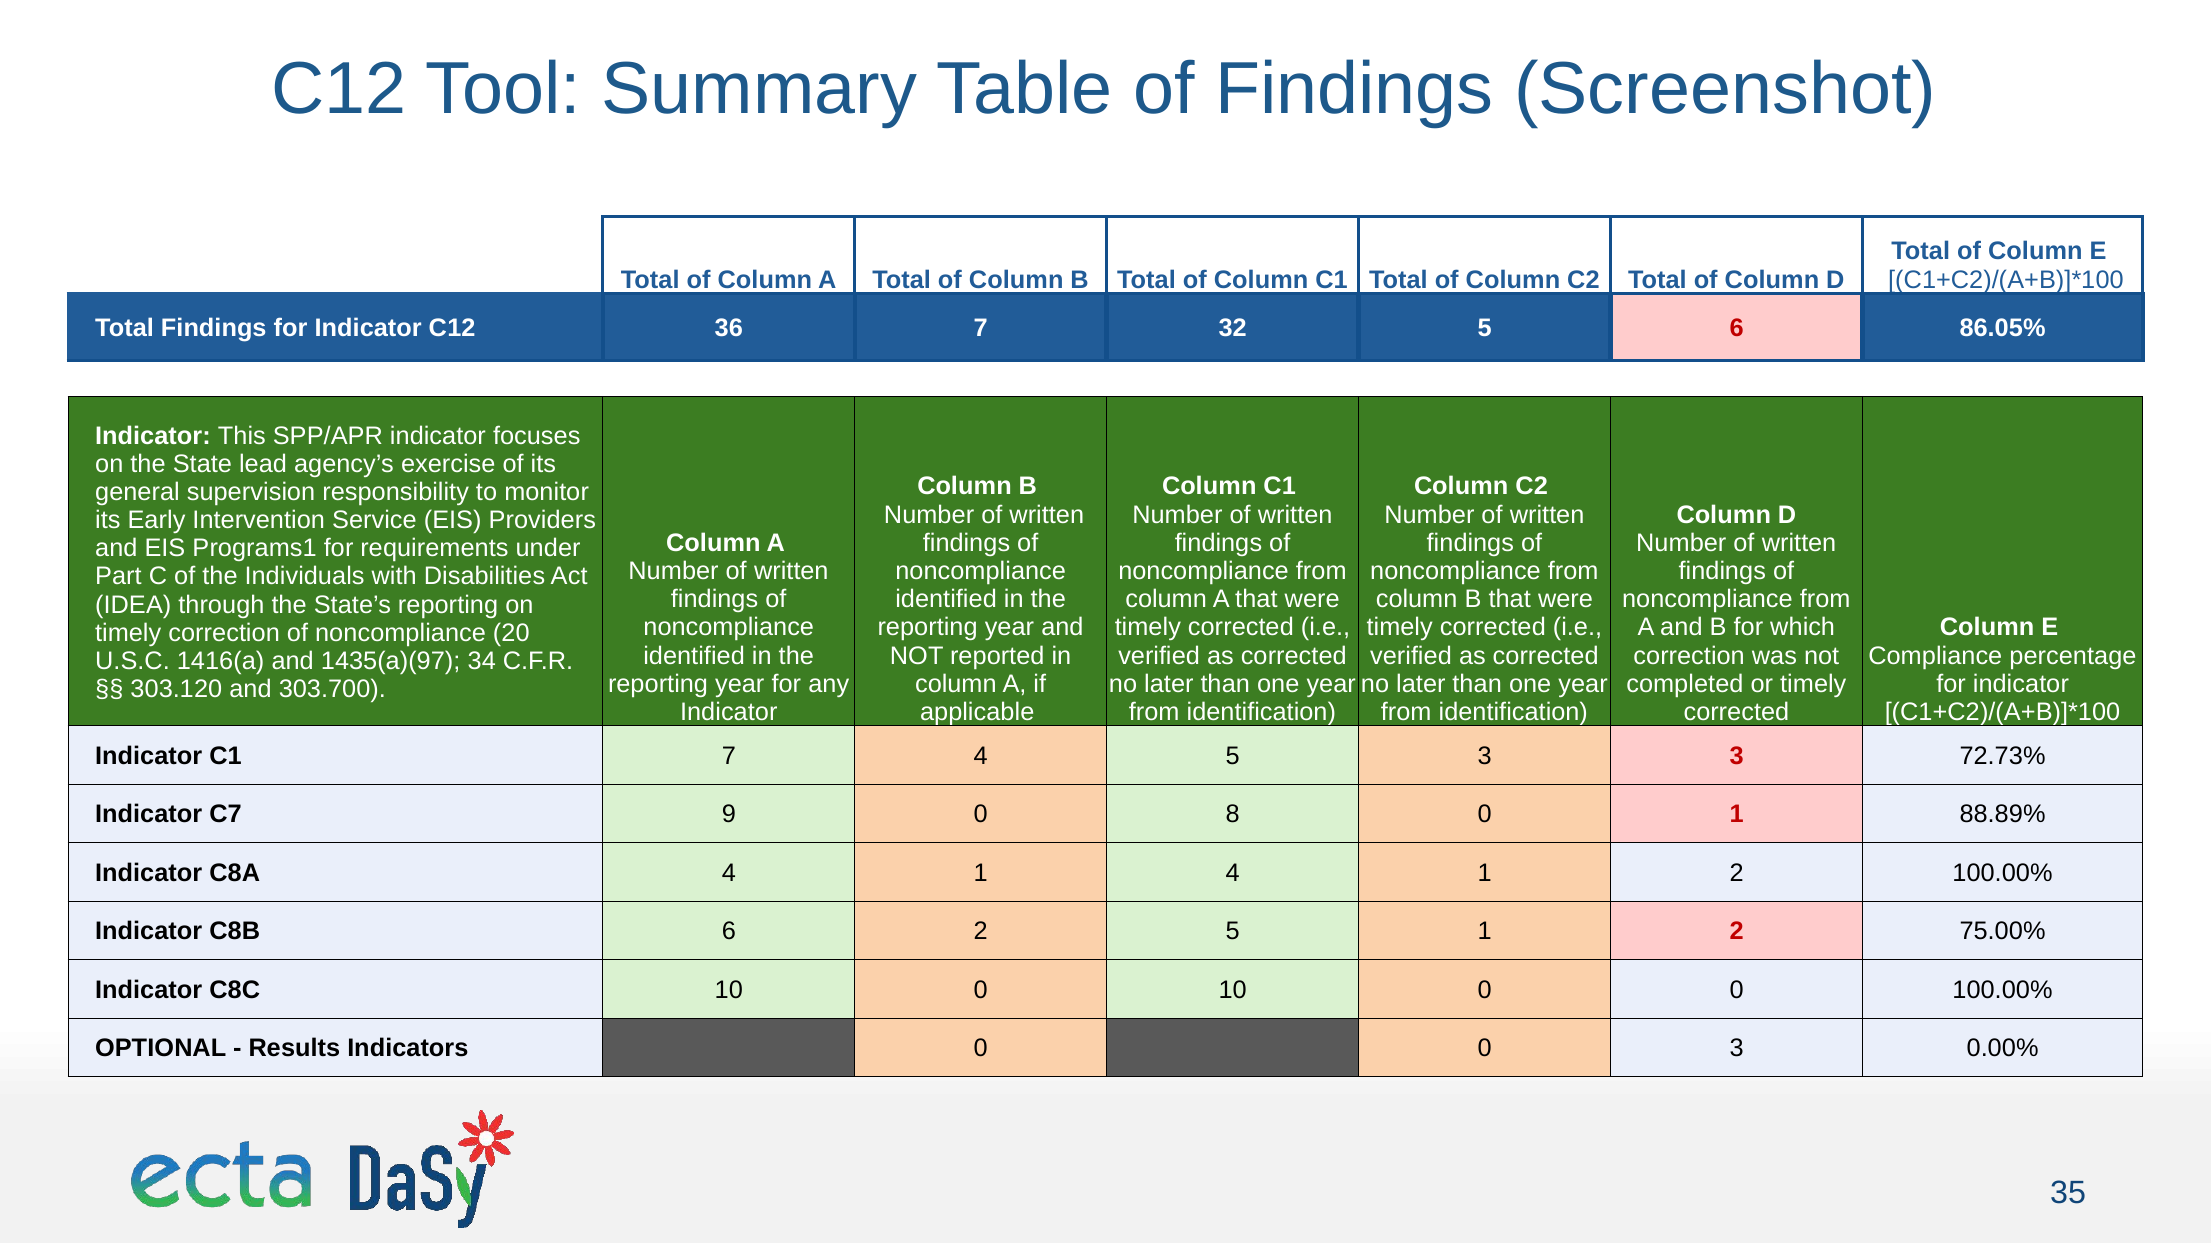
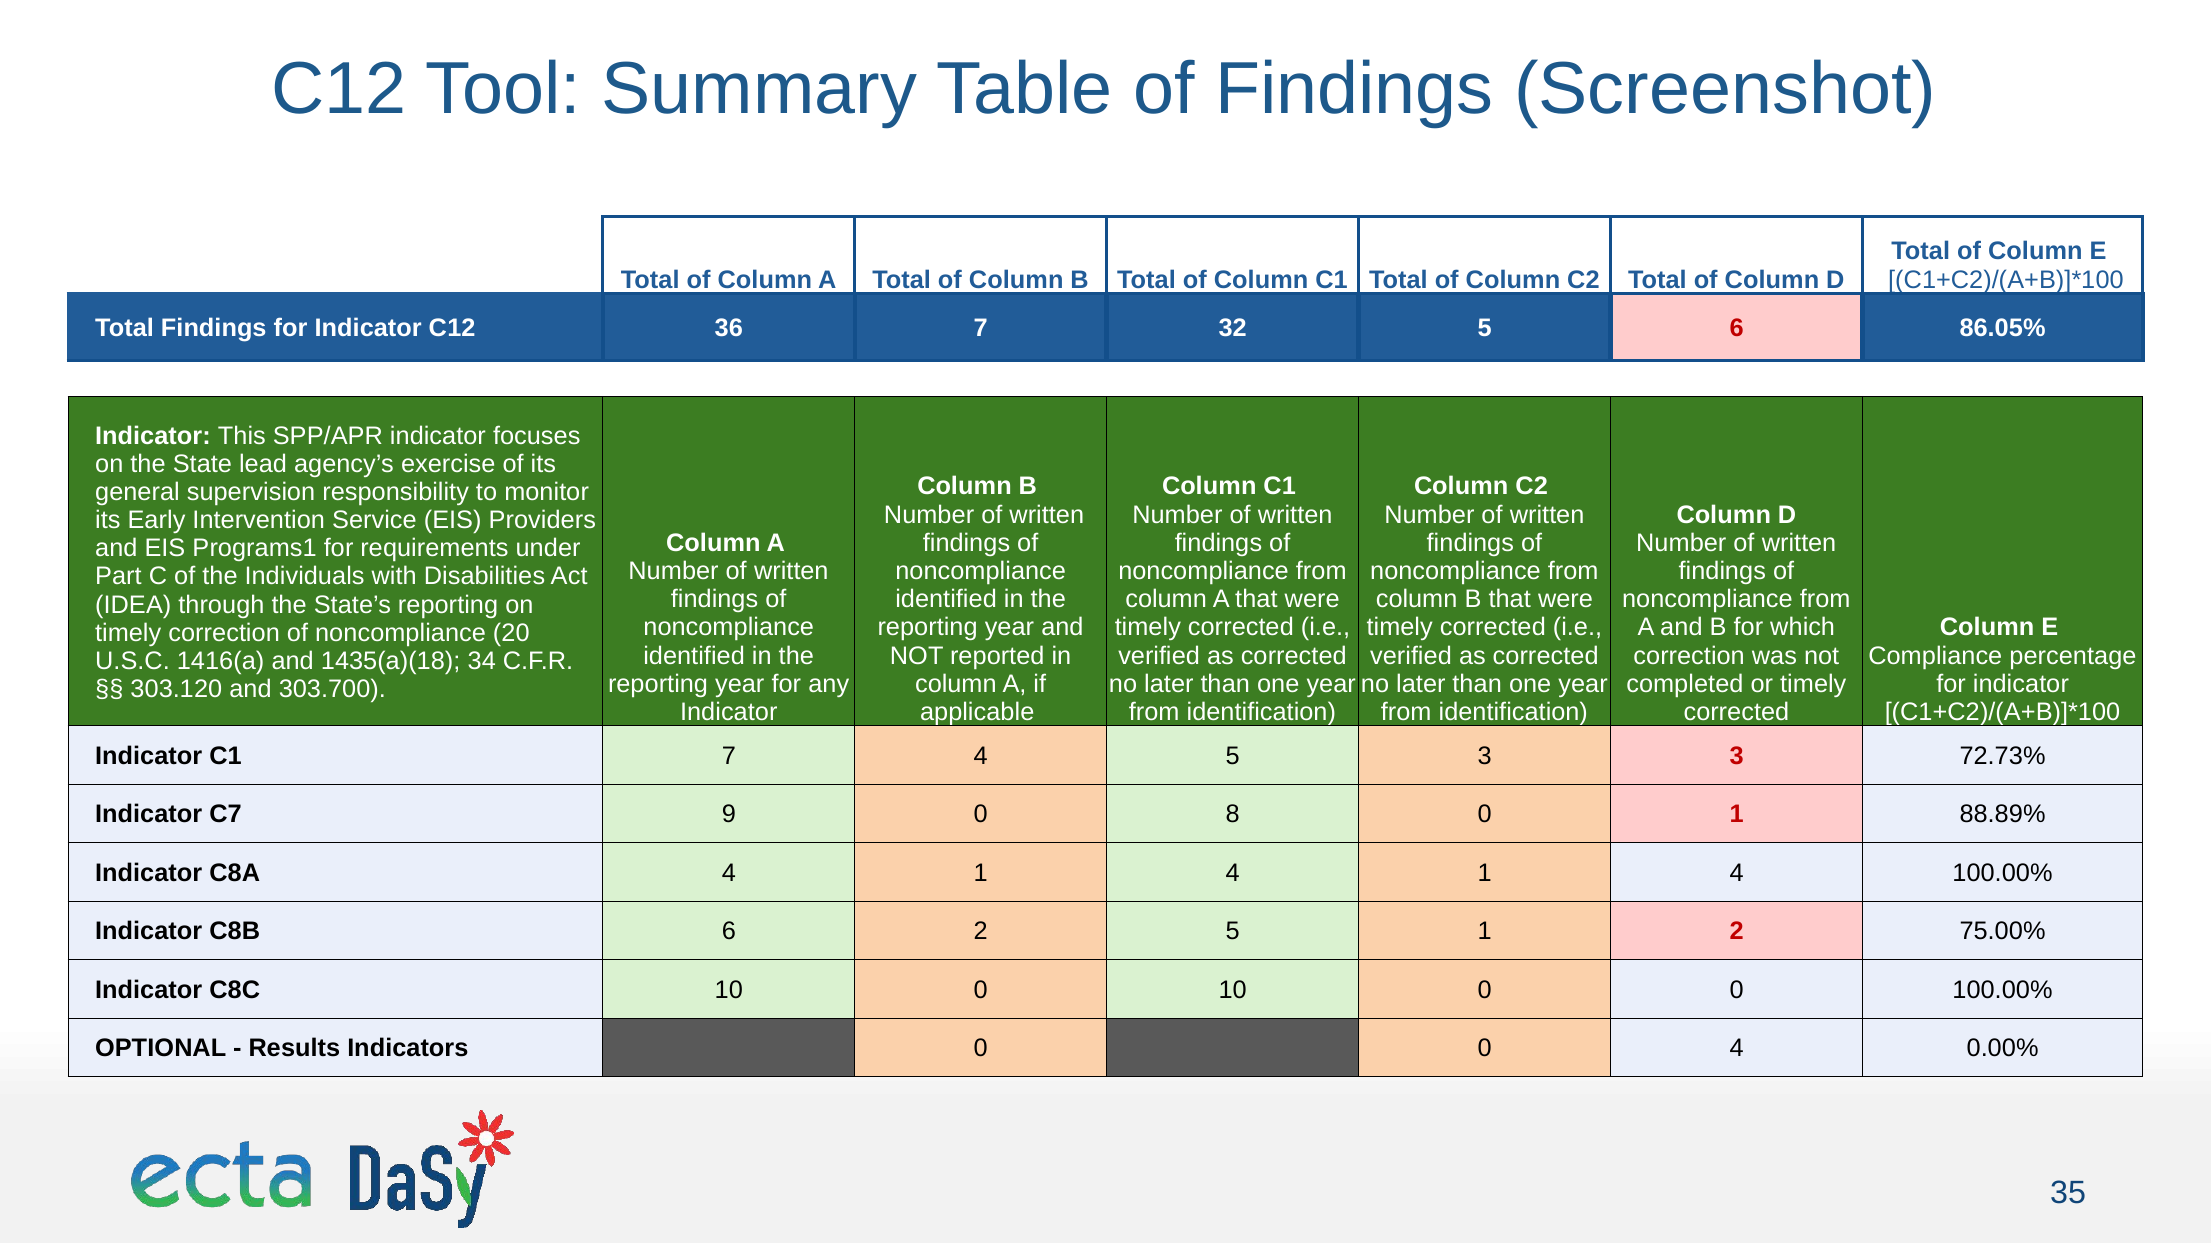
1435(a)(97: 1435(a)(97 -> 1435(a)(18 (391, 662)
1 4 1 2: 2 -> 4 (1737, 874)
0 3: 3 -> 4 (1737, 1049)
